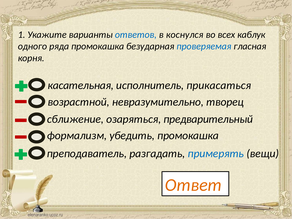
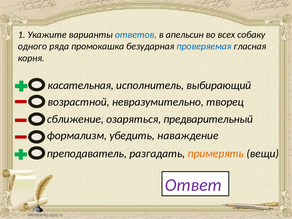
коснулся: коснулся -> апельсин (185, 35)
каблук: каблук -> собаку (251, 35)
прикасаться: прикасаться -> выбирающий (219, 85)
убедить промокашка: промокашка -> наваждение (188, 136)
примерять colour: blue -> orange (216, 154)
Ответ colour: orange -> purple (193, 185)
